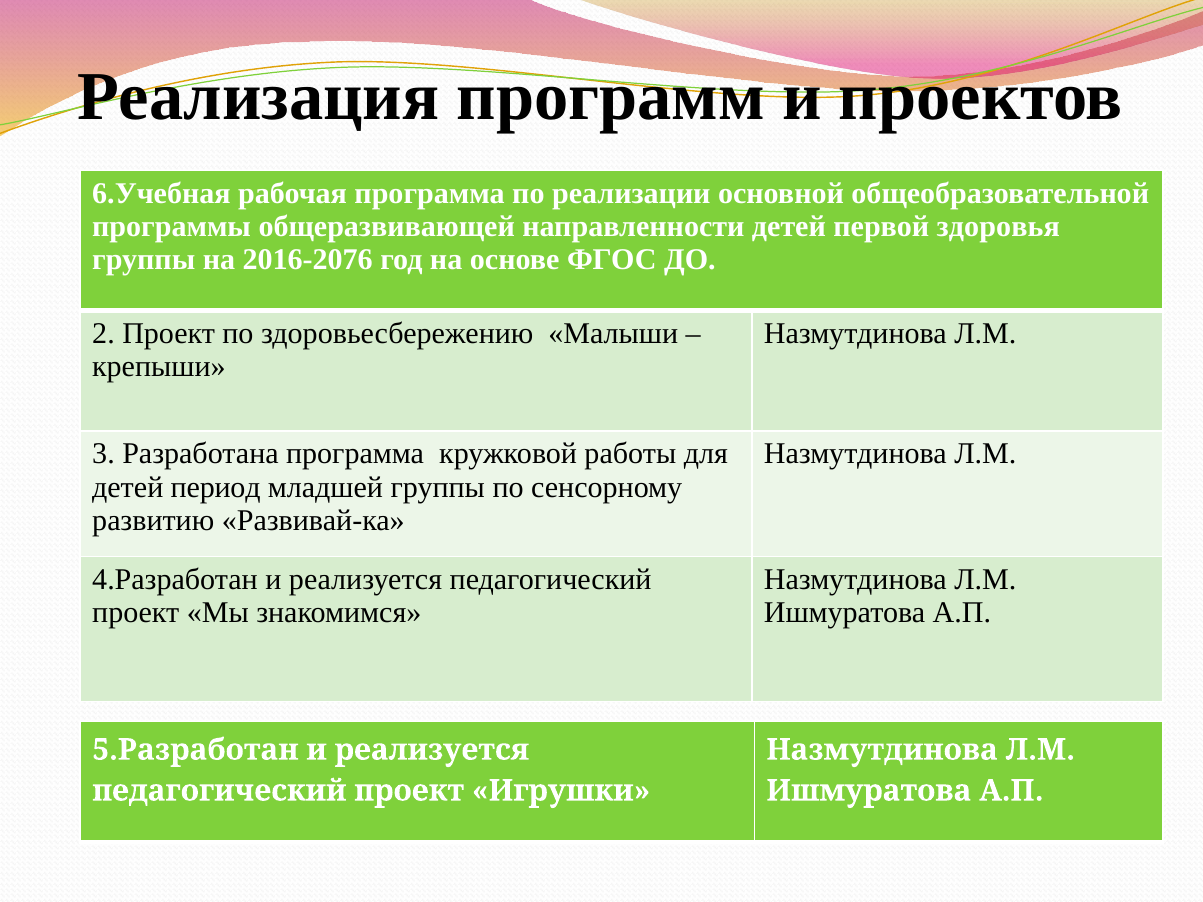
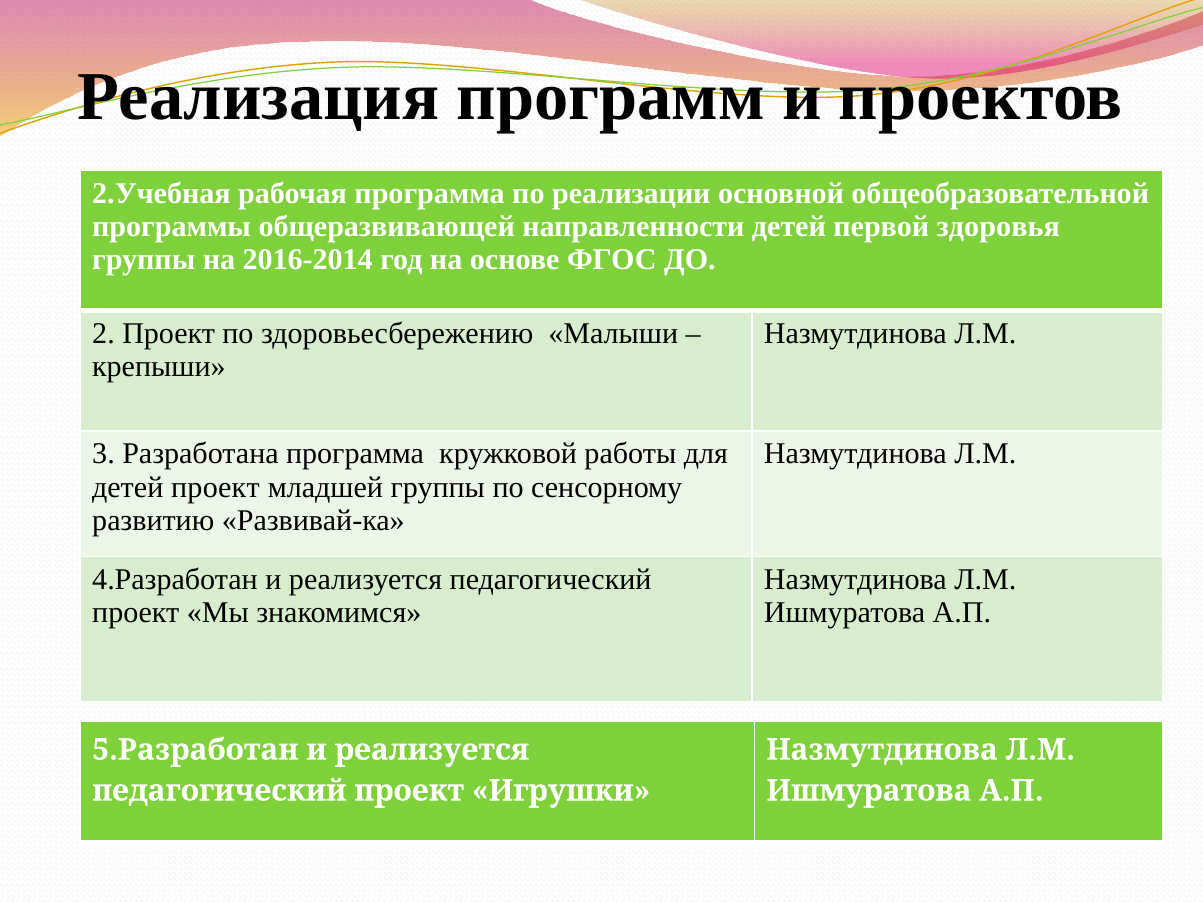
6.Учебная: 6.Учебная -> 2.Учебная (161, 193)
2016-2076: 2016-2076 -> 2016-2014 (308, 260)
детей период: период -> проект (215, 487)
